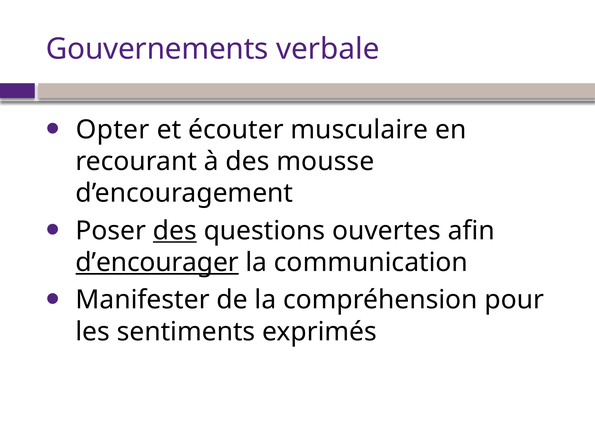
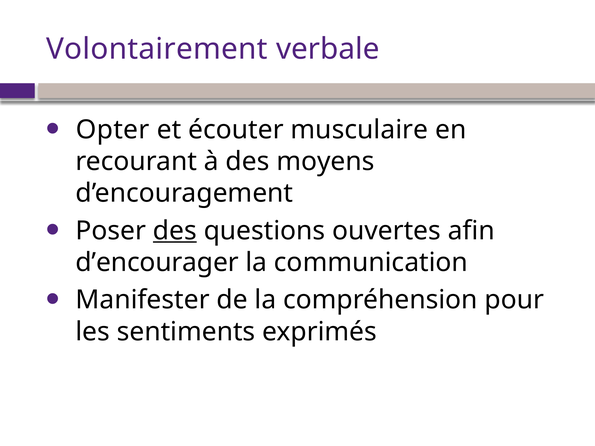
Gouvernements: Gouvernements -> Volontairement (157, 49)
mousse: mousse -> moyens (325, 162)
d’encourager underline: present -> none (157, 263)
